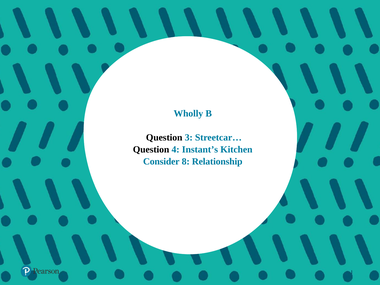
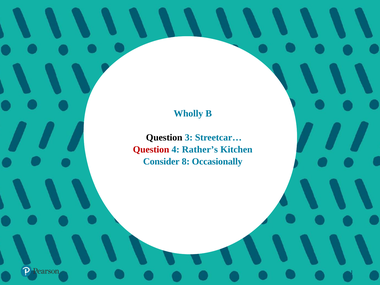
Question colour: black -> red (151, 149)
Instant’s: Instant’s -> Rather’s (200, 149)
Relationship: Relationship -> Occasionally (217, 161)
